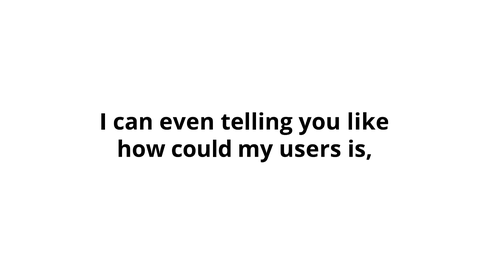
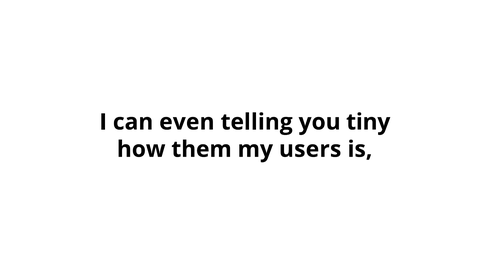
like: like -> tiny (368, 122)
could: could -> them (202, 150)
